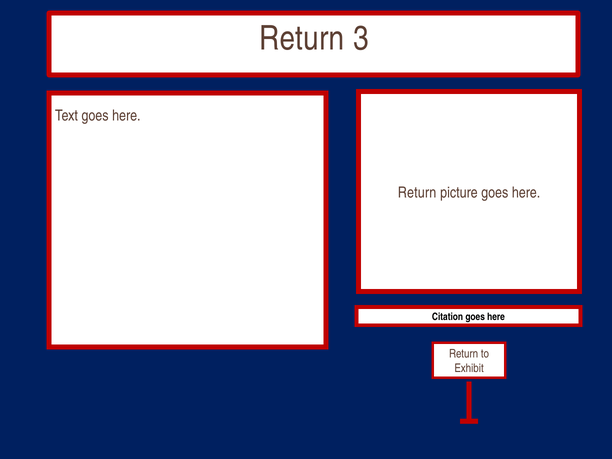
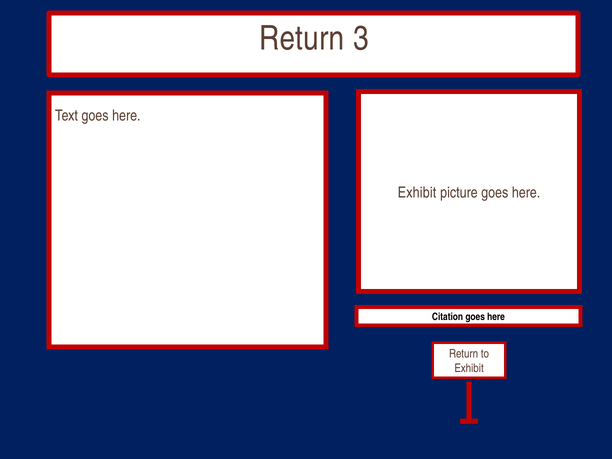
Return: Return -> Exhibit (417, 193)
